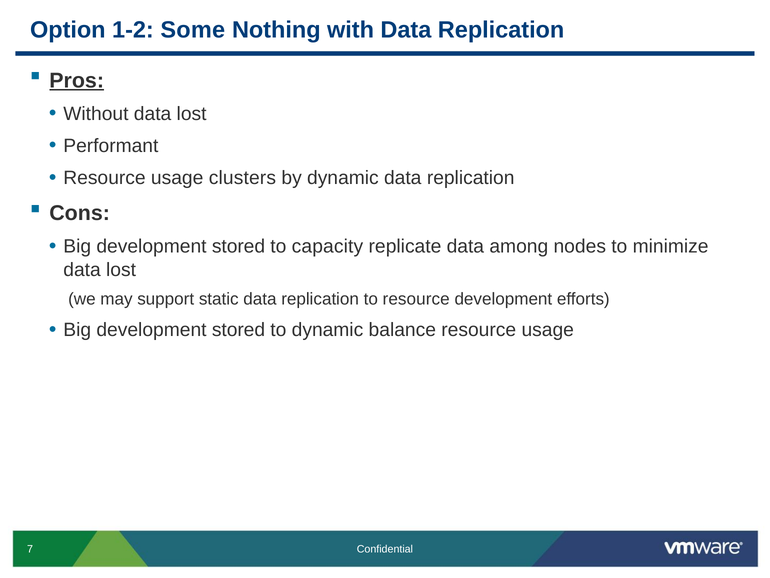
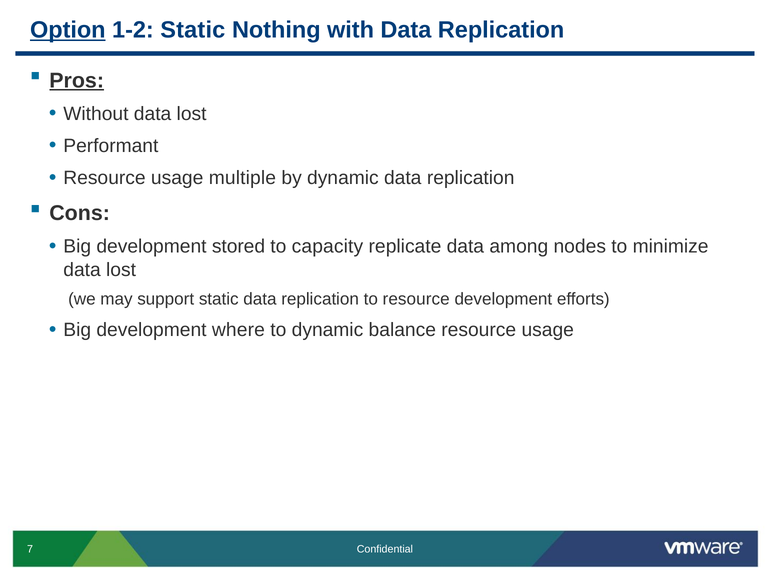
Option underline: none -> present (68, 30)
1-2 Some: Some -> Static (193, 30)
clusters: clusters -> multiple (242, 178)
stored: stored -> where (238, 330)
